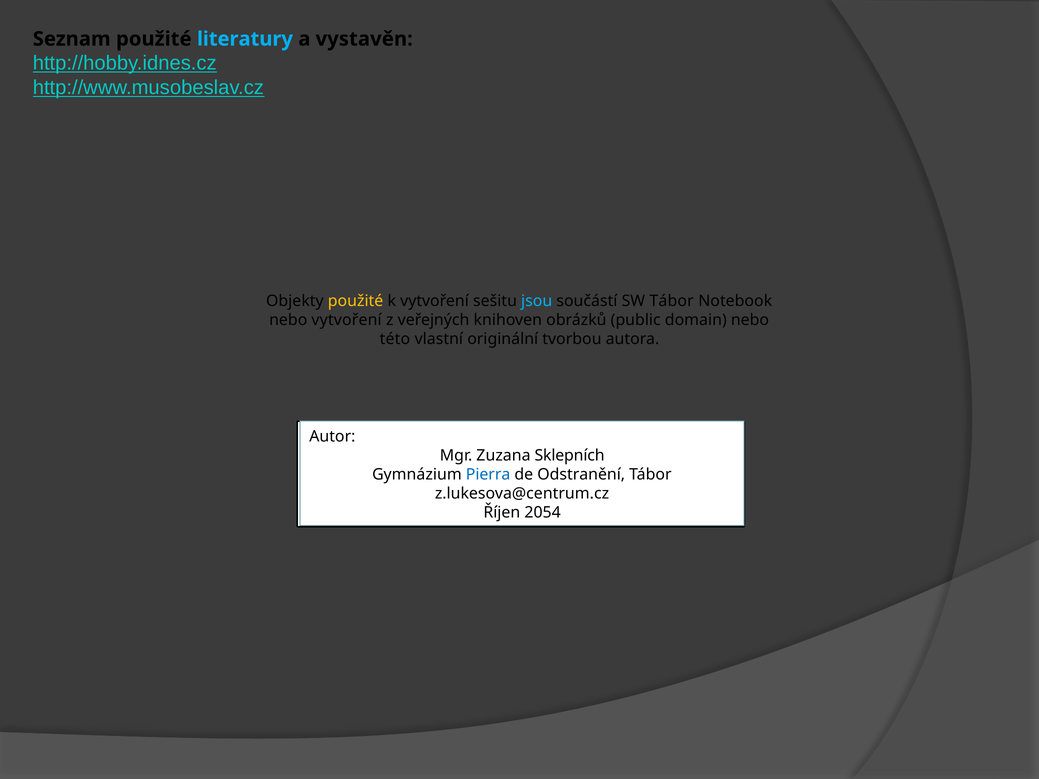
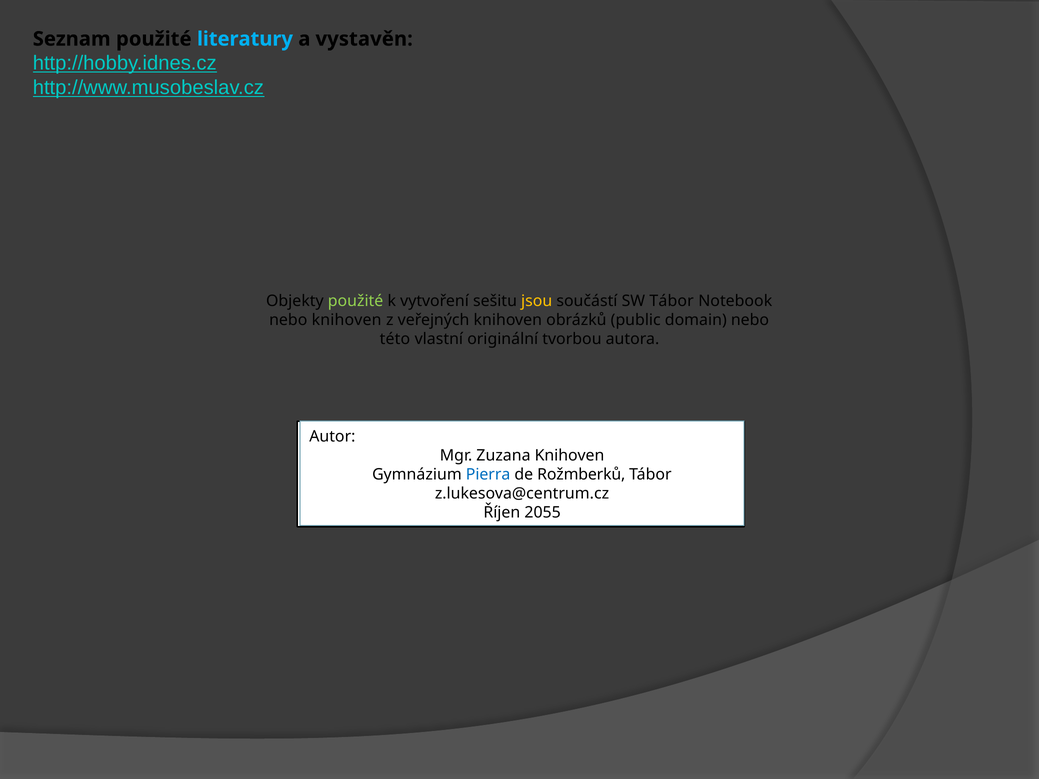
použité colour: yellow -> light green (356, 301)
jsou colour: light blue -> yellow (537, 301)
nebo vytvoření: vytvoření -> knihoven (347, 320)
Zuzana Sklepních: Sklepních -> Knihoven (569, 456)
Odstranění: Odstranění -> Rožmberků (581, 475)
2054: 2054 -> 2055 (543, 513)
